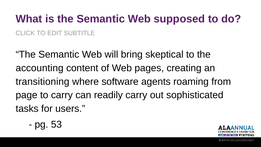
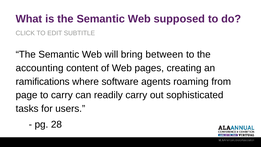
skeptical: skeptical -> between (164, 54)
transitioning: transitioning -> ramifications (43, 82)
53: 53 -> 28 (56, 124)
